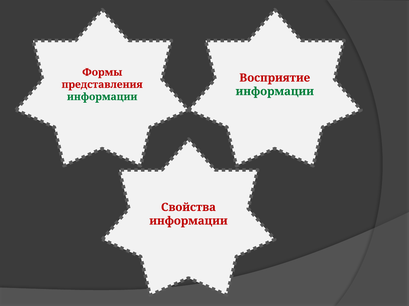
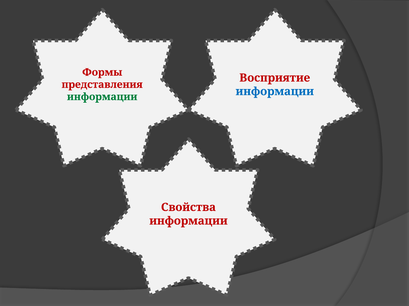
информации colour: green -> blue (275, 92)
